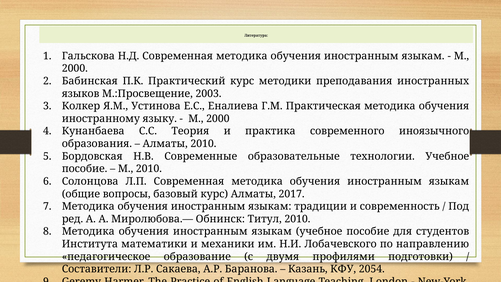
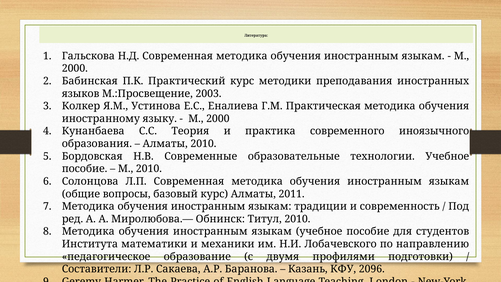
2017: 2017 -> 2011 (292, 194)
2054: 2054 -> 2096 (372, 269)
